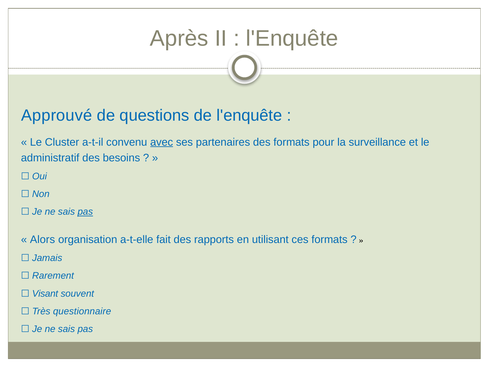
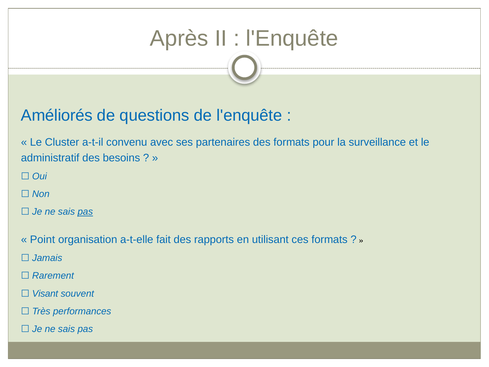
Approuvé: Approuvé -> Améliorés (57, 115)
avec underline: present -> none (162, 142)
Alors: Alors -> Point (42, 239)
questionnaire: questionnaire -> performances (82, 311)
